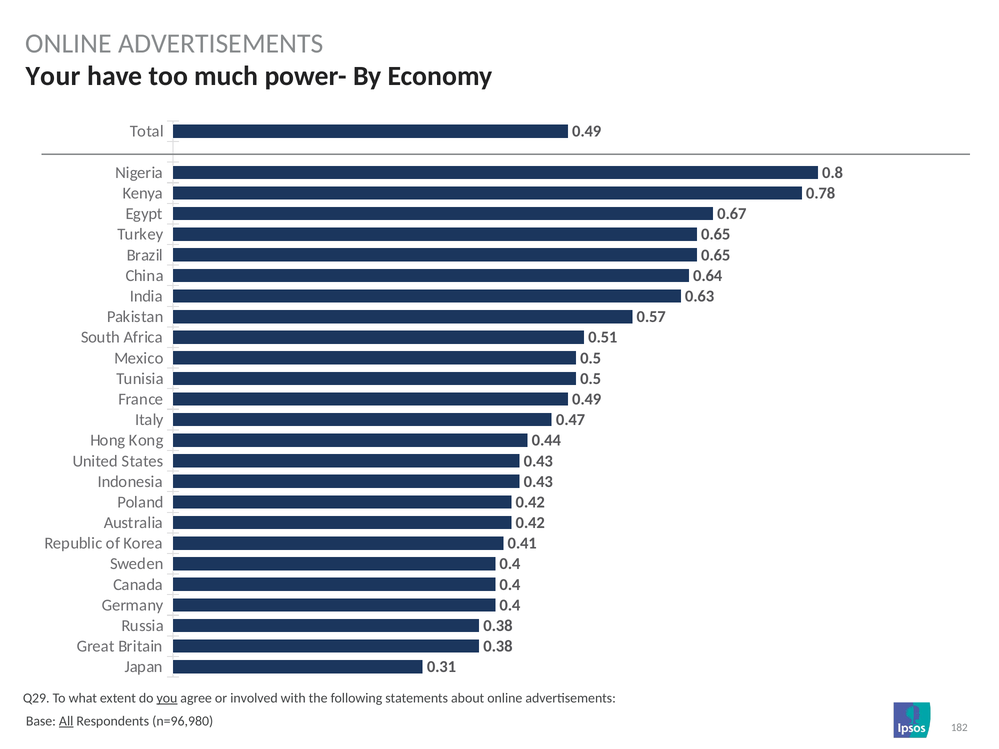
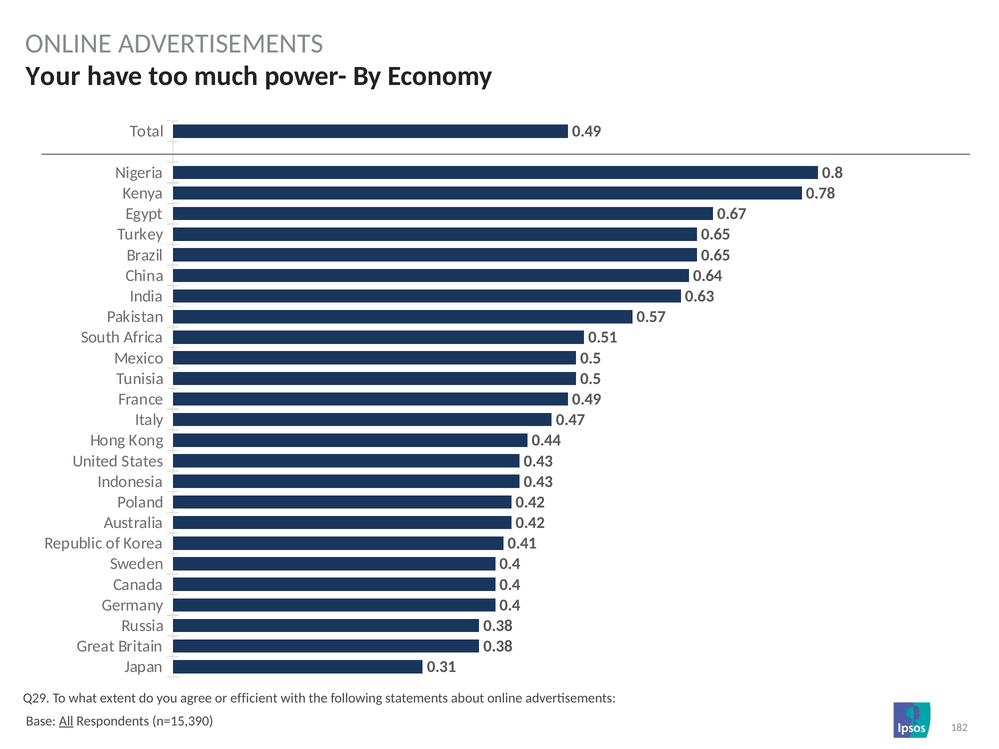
you underline: present -> none (167, 698)
involved: involved -> efficient (254, 698)
n=96,980: n=96,980 -> n=15,390 (183, 721)
